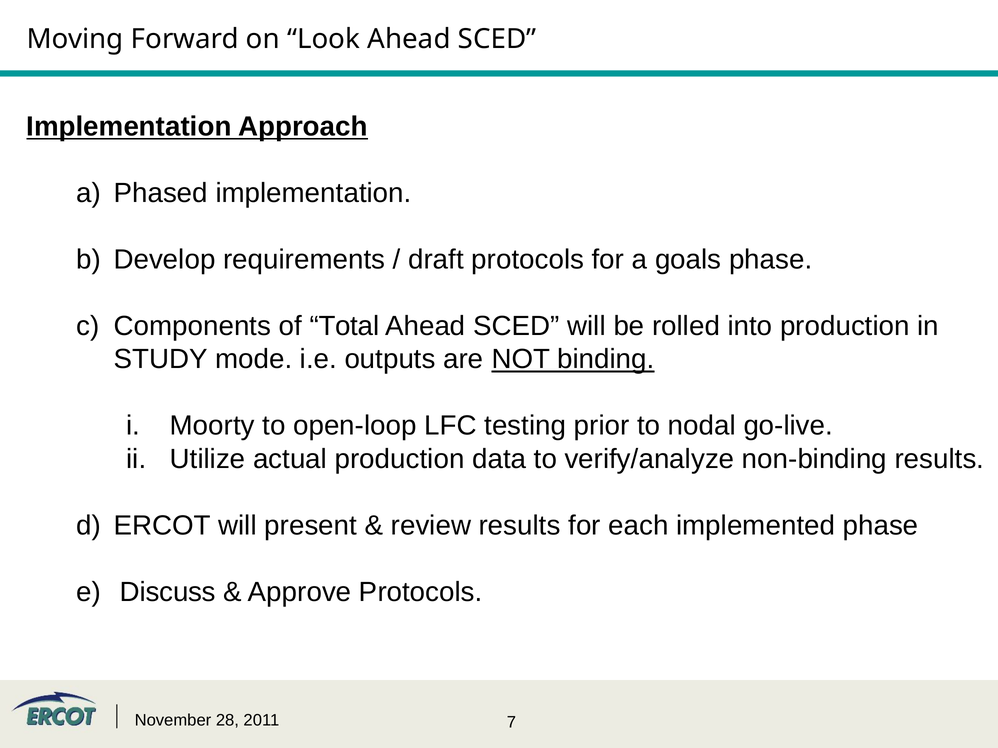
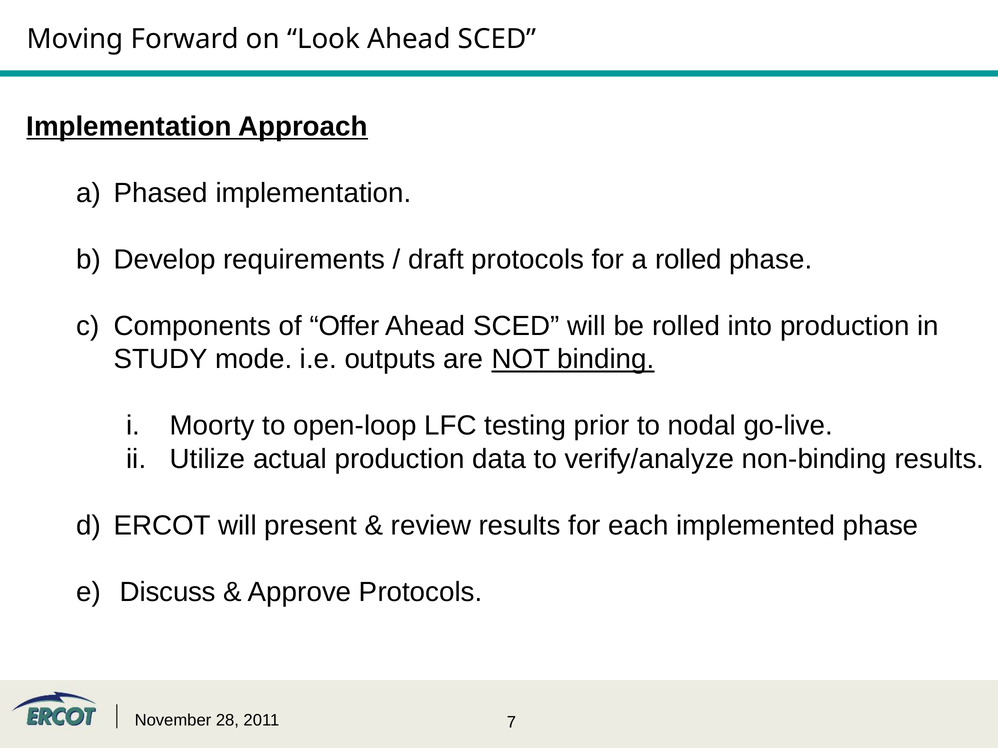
a goals: goals -> rolled (688, 260)
Total: Total -> Offer (344, 326)
